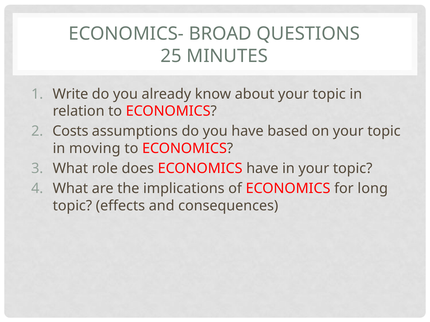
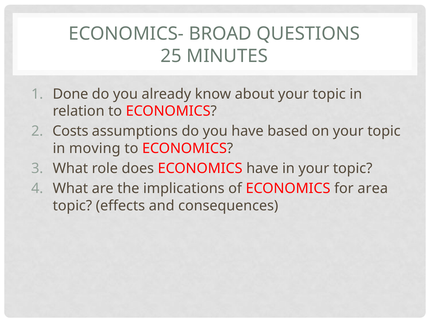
Write: Write -> Done (70, 94)
long: long -> area (373, 189)
